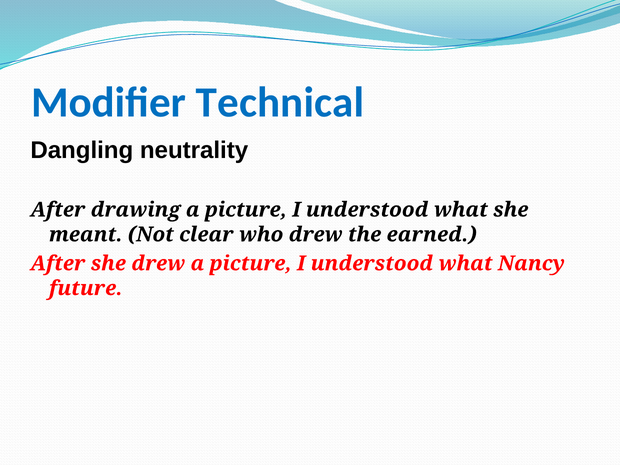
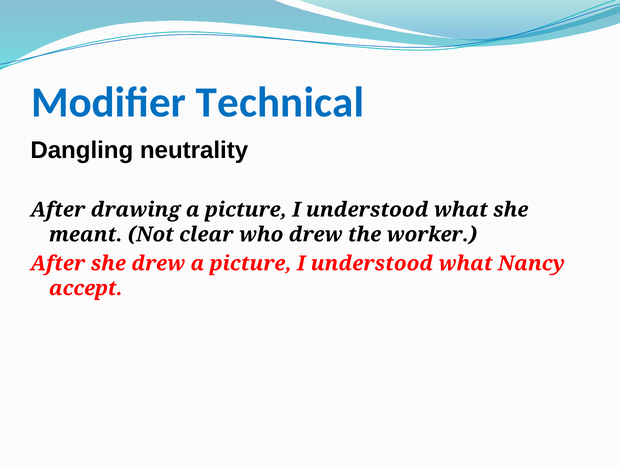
earned: earned -> worker (432, 235)
future: future -> accept (86, 288)
